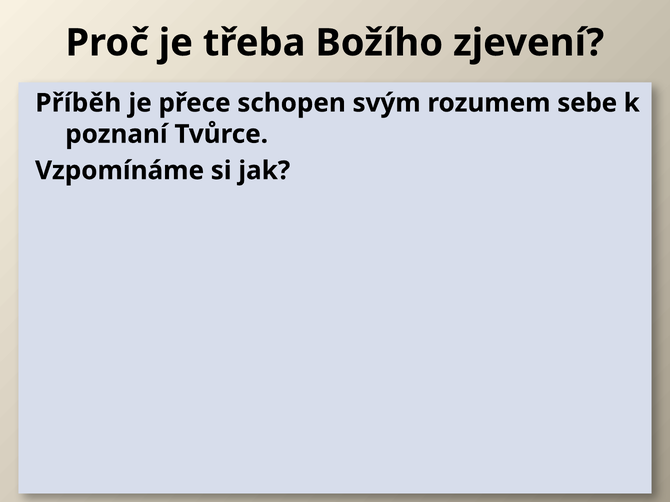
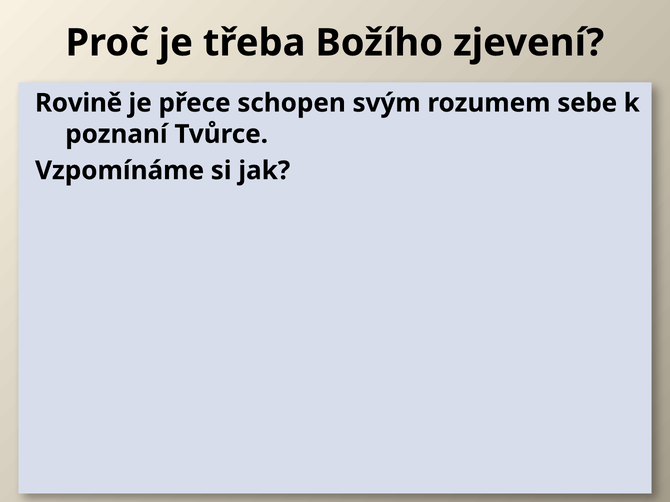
Příběh: Příběh -> Rovině (79, 103)
